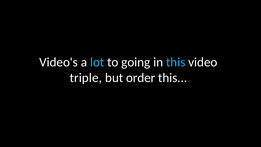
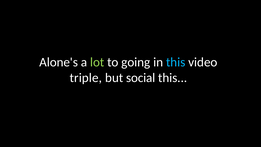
Video's: Video's -> Alone's (59, 62)
lot colour: light blue -> light green (97, 62)
order: order -> social (141, 78)
